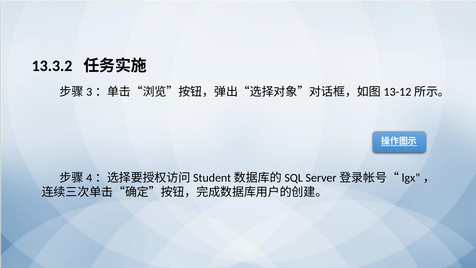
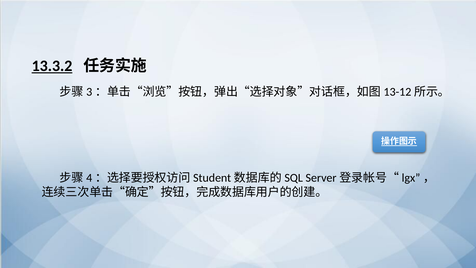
13.3.2 underline: none -> present (52, 66)
